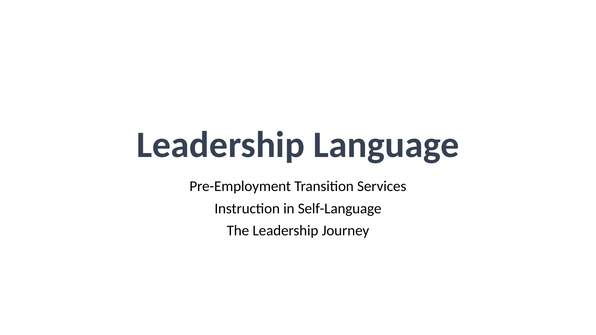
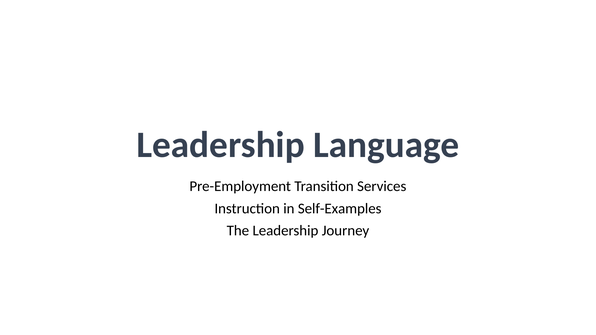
Self-Language: Self-Language -> Self-Examples (340, 209)
